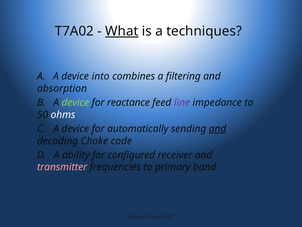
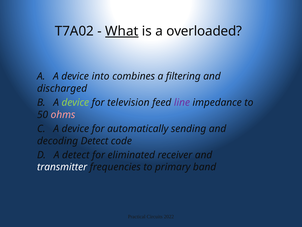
techniques: techniques -> overloaded (204, 31)
absorption: absorption -> discharged (62, 88)
reactance: reactance -> television (128, 102)
ohms colour: white -> pink (63, 114)
and underline: present -> none (218, 129)
decoding Choke: Choke -> Detect (95, 141)
A ability: ability -> detect (76, 155)
configured: configured -> eliminated (131, 155)
transmitter colour: pink -> white (62, 167)
